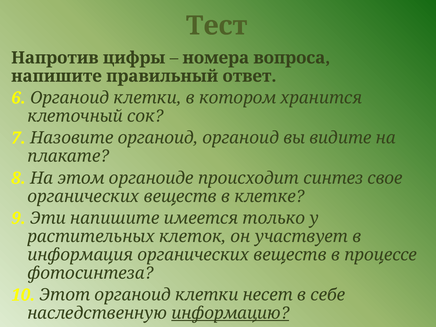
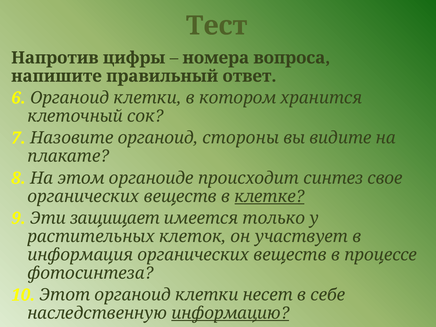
органоид органоид: органоид -> стороны (241, 138)
клетке underline: none -> present (269, 196)
Эти напишите: напишите -> защищает (115, 218)
